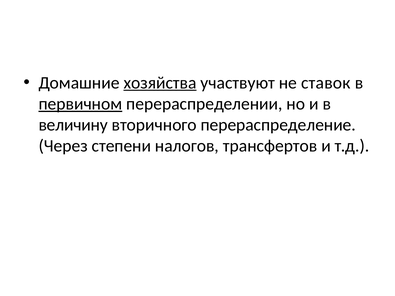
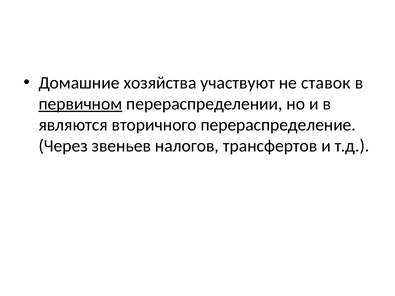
хозяйства underline: present -> none (160, 83)
величину: величину -> являются (73, 125)
степени: степени -> звеньев (121, 146)
